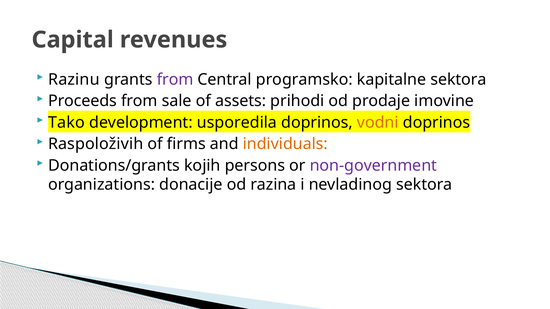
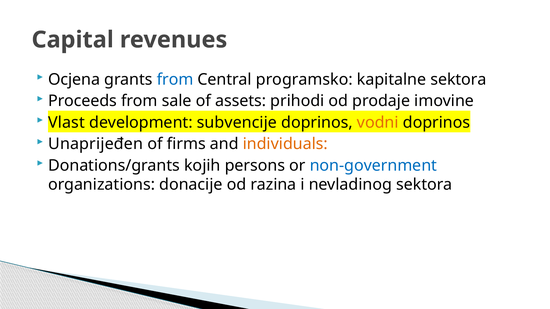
Razinu: Razinu -> Ocjena (74, 80)
from colour: purple -> blue (175, 80)
Tako: Tako -> Vlast (67, 123)
usporedila: usporedila -> subvencije (237, 123)
Raspoloživih: Raspoloživih -> Unaprijeđen (96, 144)
non-government colour: purple -> blue (373, 166)
